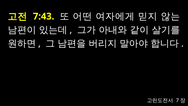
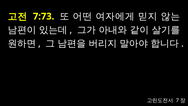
7:43: 7:43 -> 7:73 (44, 16)
